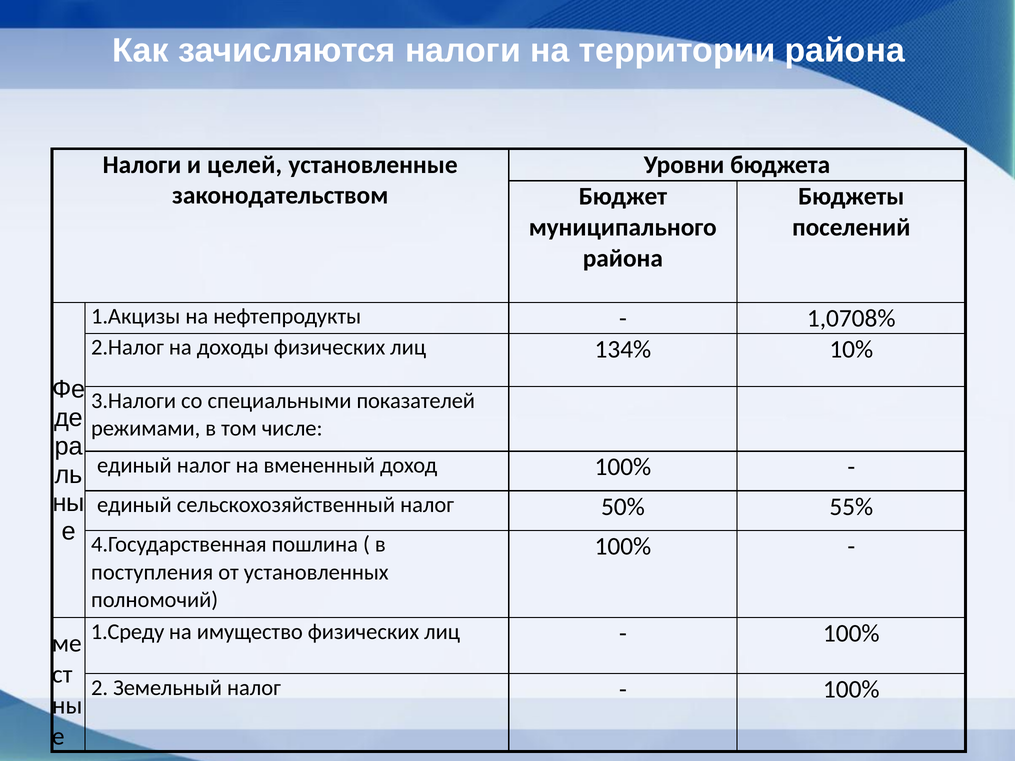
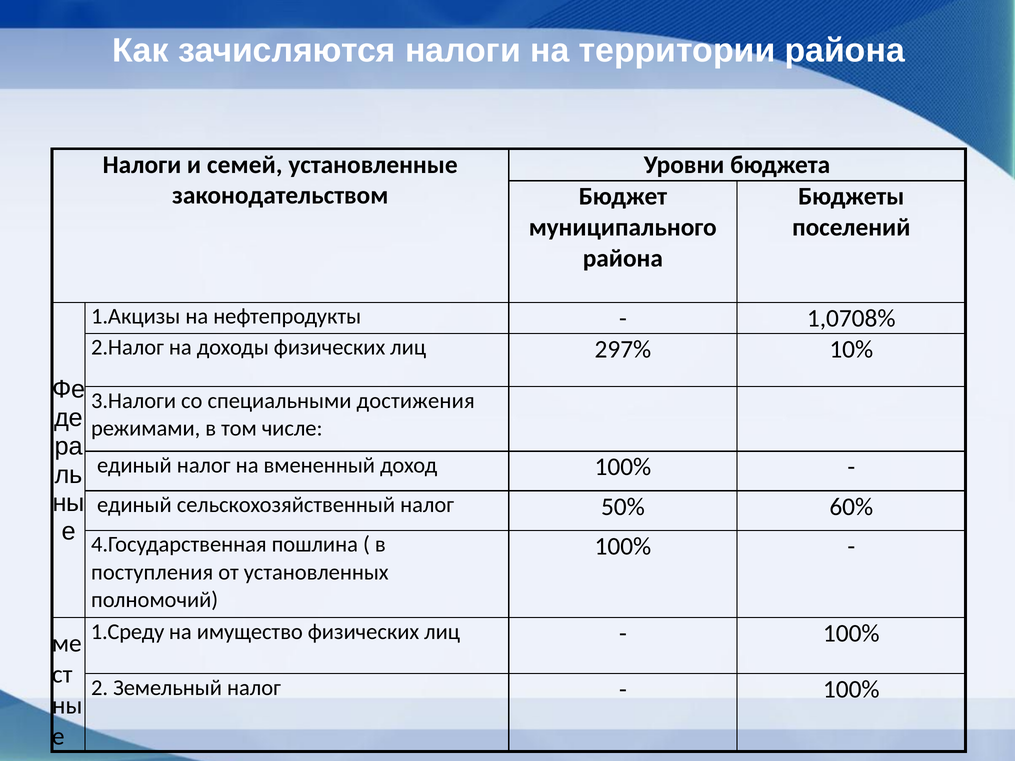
целей: целей -> семей (245, 165)
134%: 134% -> 297% (623, 349)
показателей: показателей -> достижения (416, 401)
55%: 55% -> 60% (851, 507)
